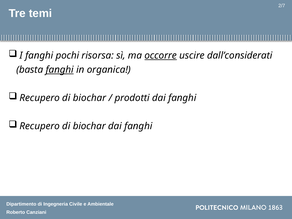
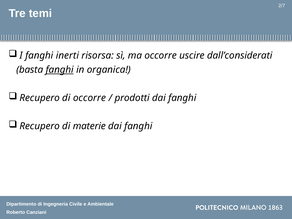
pochi: pochi -> inerti (67, 56)
occorre underline: present -> none (161, 56)
biochar: biochar -> occorre (89, 98)
biochar: biochar -> materie (89, 126)
